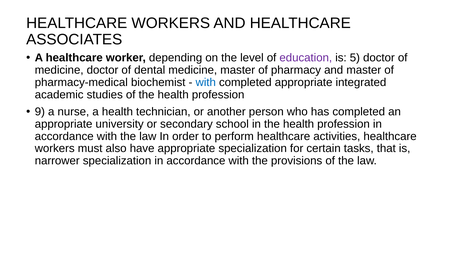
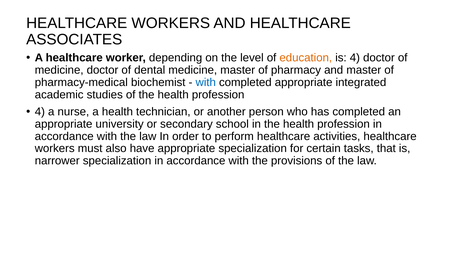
education colour: purple -> orange (306, 58)
is 5: 5 -> 4 (355, 58)
9: 9 -> 4 (40, 112)
